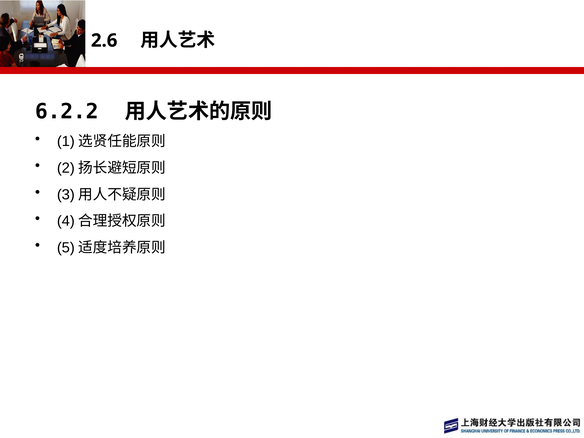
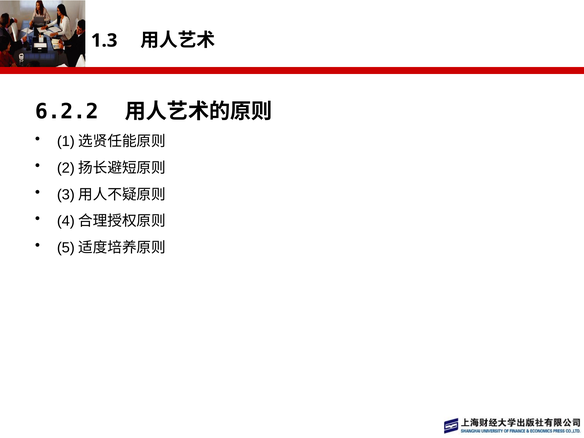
2.6: 2.6 -> 1.3 (104, 40)
